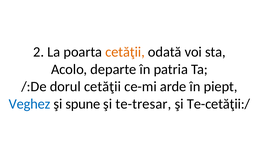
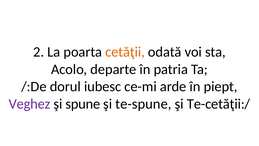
dorul cetăţii: cetăţii -> iubesc (103, 86)
Veghez colour: blue -> purple (30, 104)
te-tresar: te-tresar -> te-spune (143, 104)
